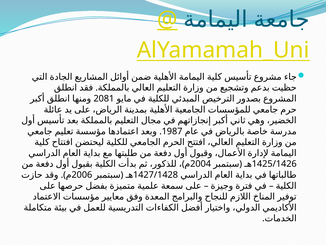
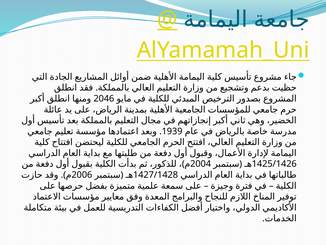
2081: 2081 -> 2046 (104, 98)
1987: 1987 -> 1939 (172, 131)
